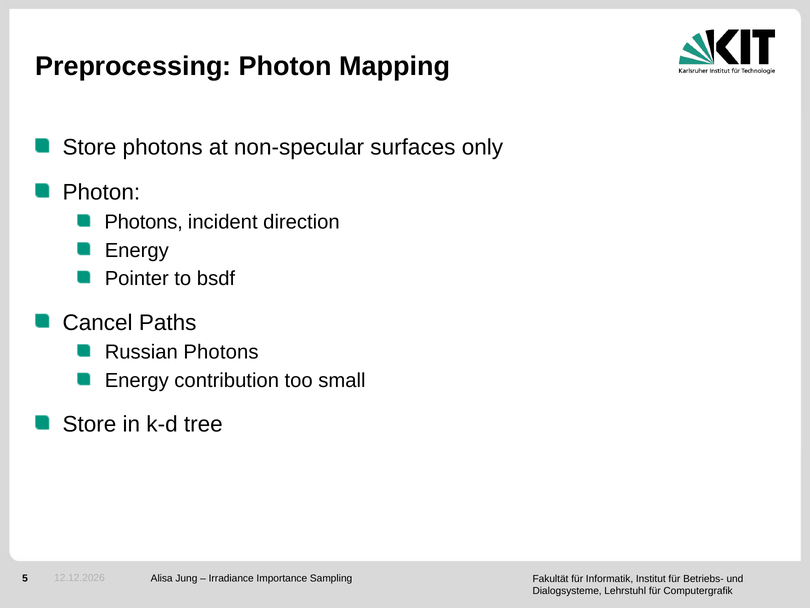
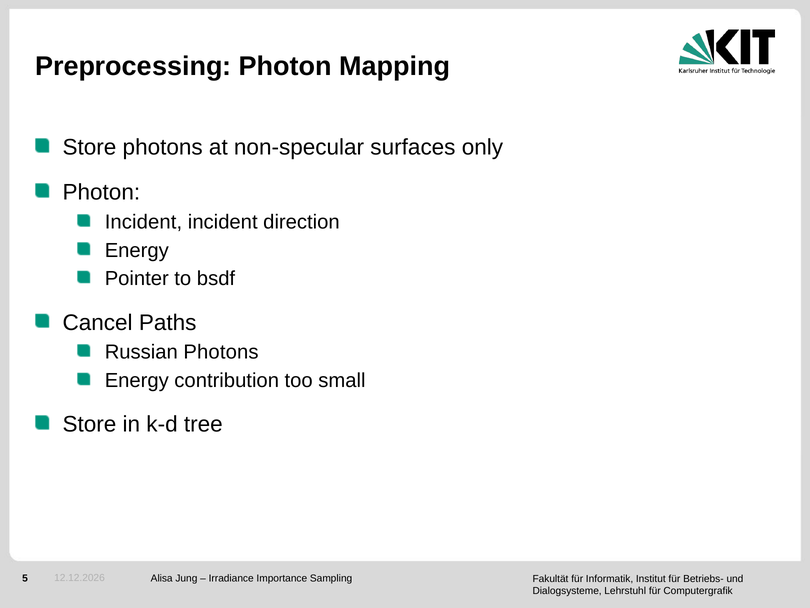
Photons: Photons -> Incident (143, 222)
